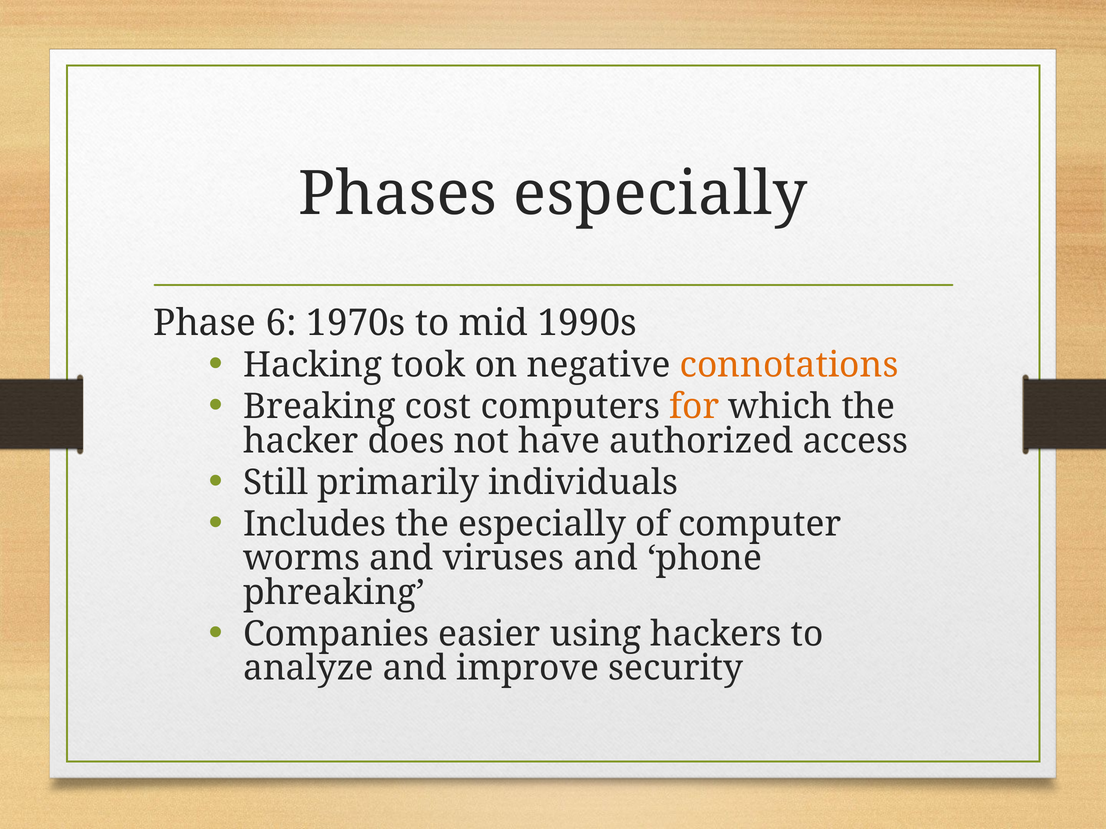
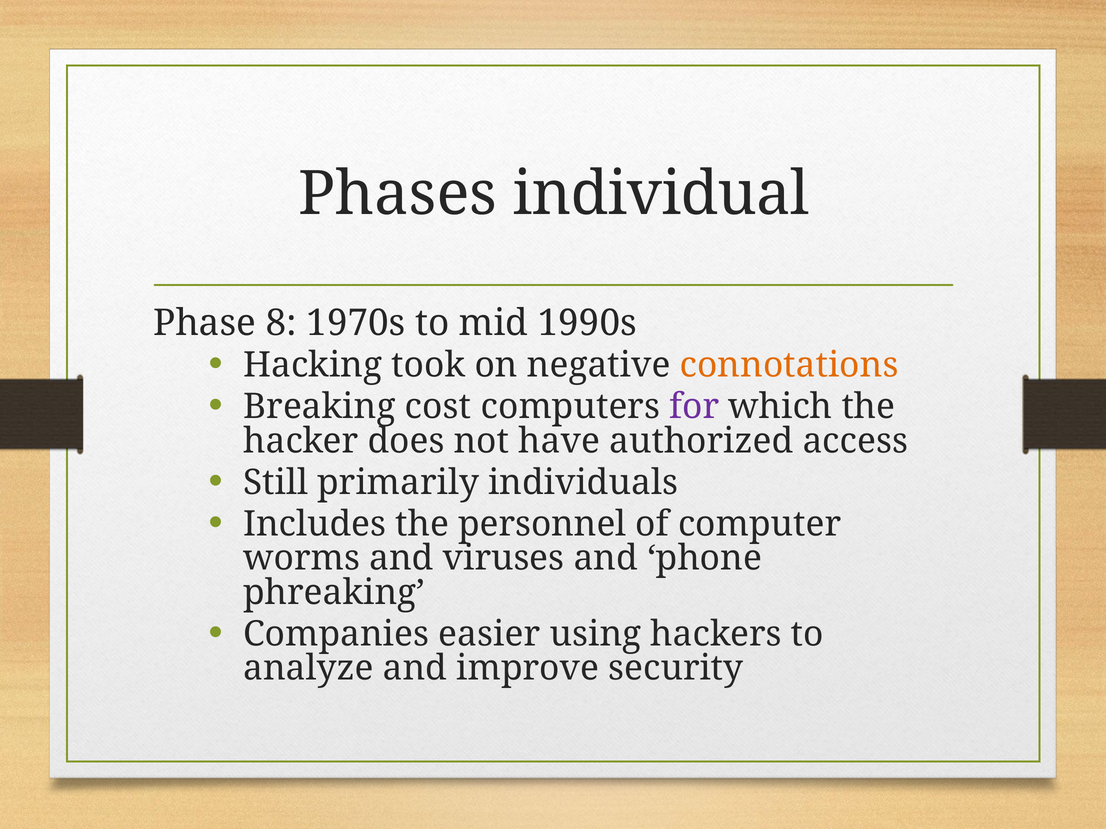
Phases especially: especially -> individual (661, 194)
6: 6 -> 8 (281, 323)
for colour: orange -> purple (694, 407)
the especially: especially -> personnel (542, 524)
